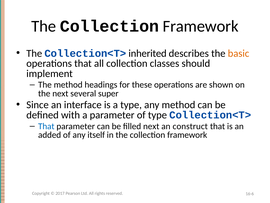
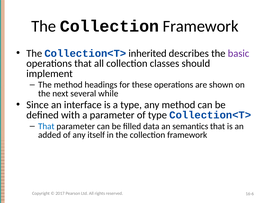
basic colour: orange -> purple (239, 53)
super: super -> while (108, 93)
filled next: next -> data (151, 126)
construct: construct -> semantics (190, 126)
